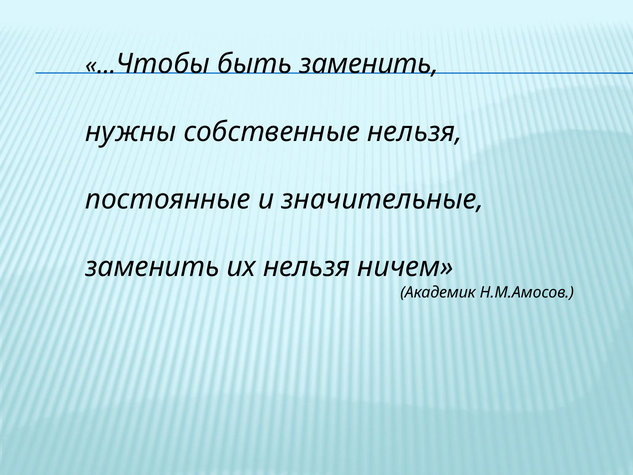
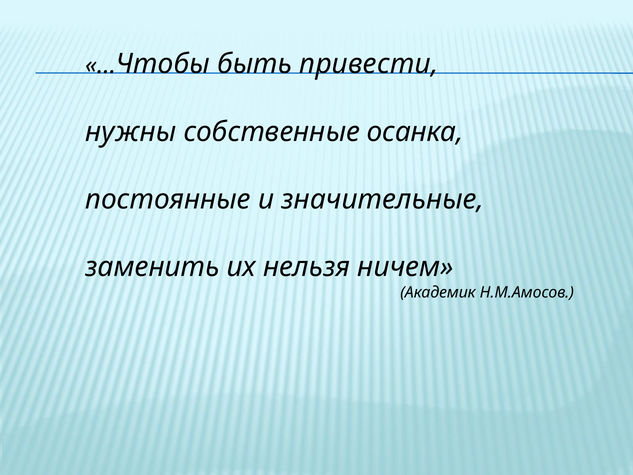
быть заменить: заменить -> привести (369, 64)
собственные нельзя: нельзя -> осанка (415, 132)
